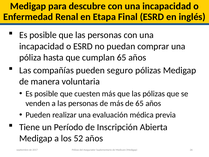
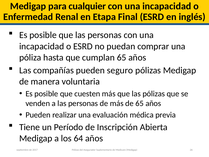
descubre: descubre -> cualquier (87, 6)
52: 52 -> 64 (78, 138)
